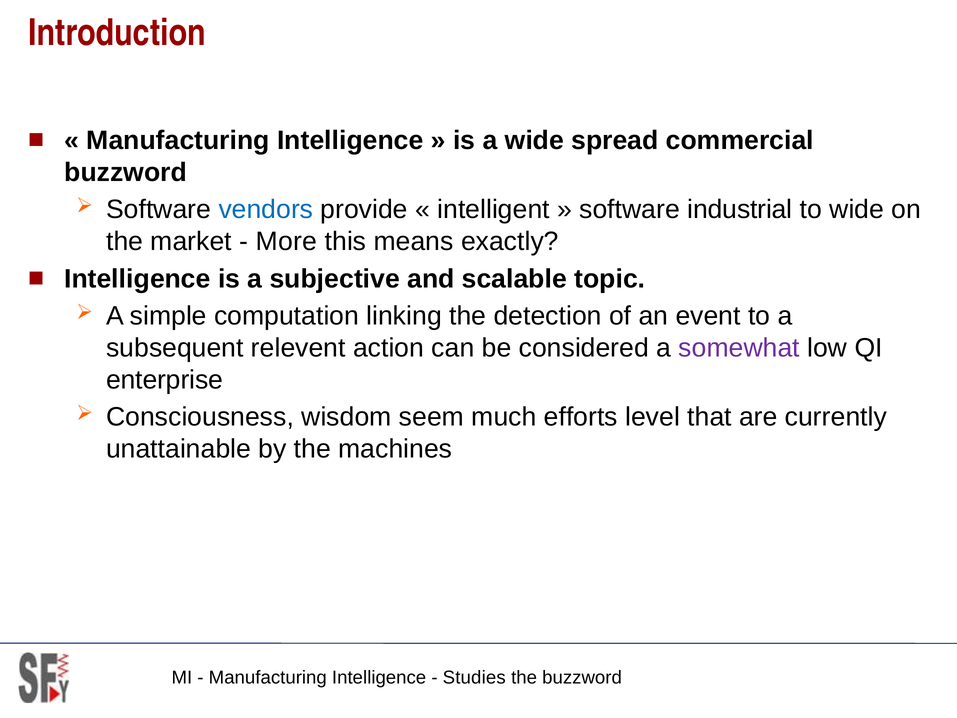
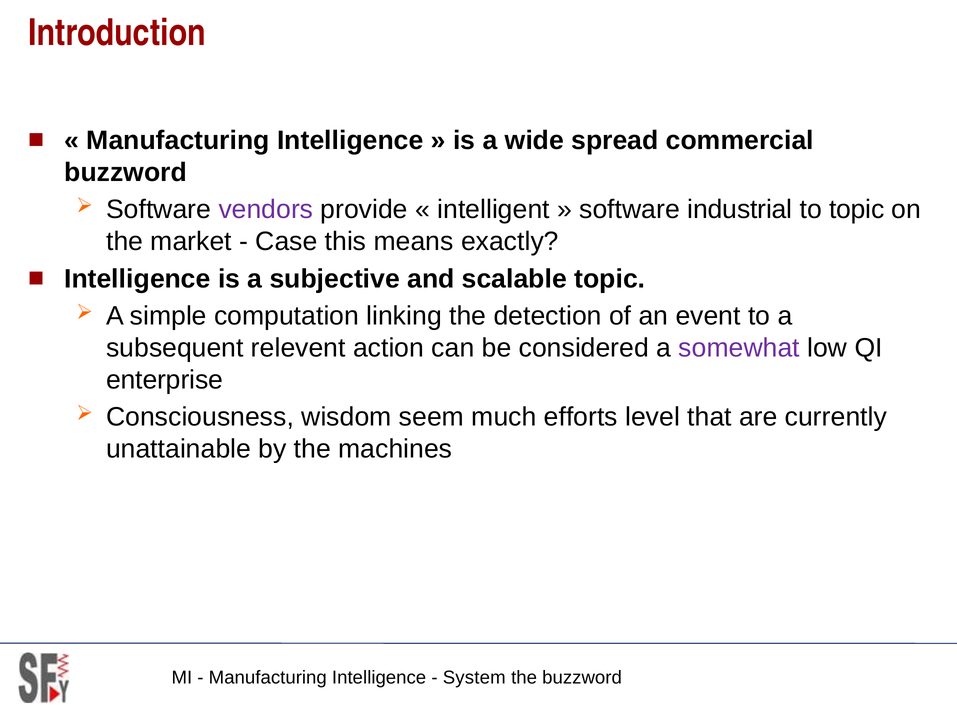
vendors colour: blue -> purple (266, 210)
to wide: wide -> topic (857, 210)
More: More -> Case (286, 241)
Studies: Studies -> System (474, 678)
